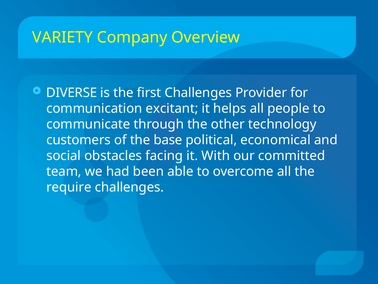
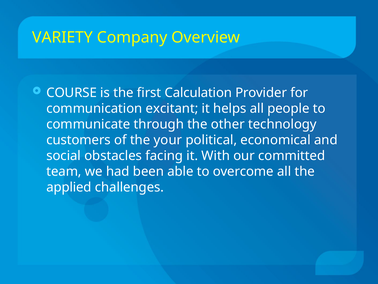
DIVERSE: DIVERSE -> COURSE (72, 93)
first Challenges: Challenges -> Calculation (198, 93)
base: base -> your (168, 140)
require: require -> applied (69, 187)
